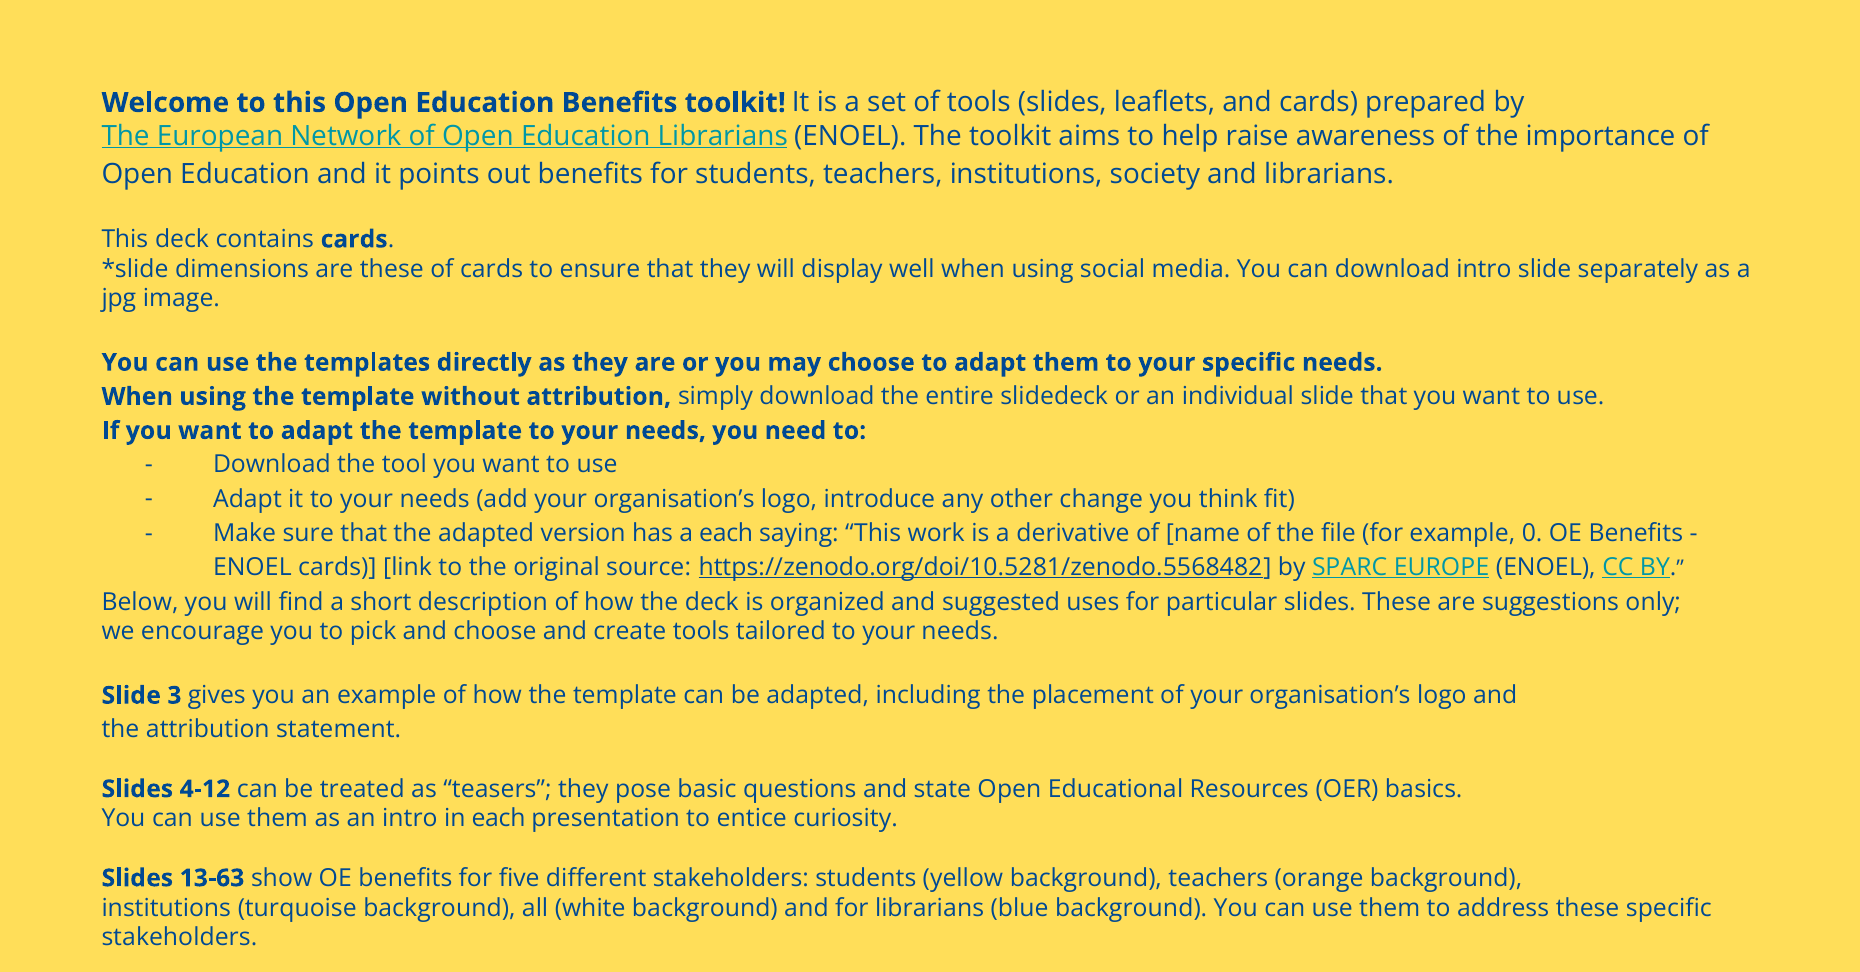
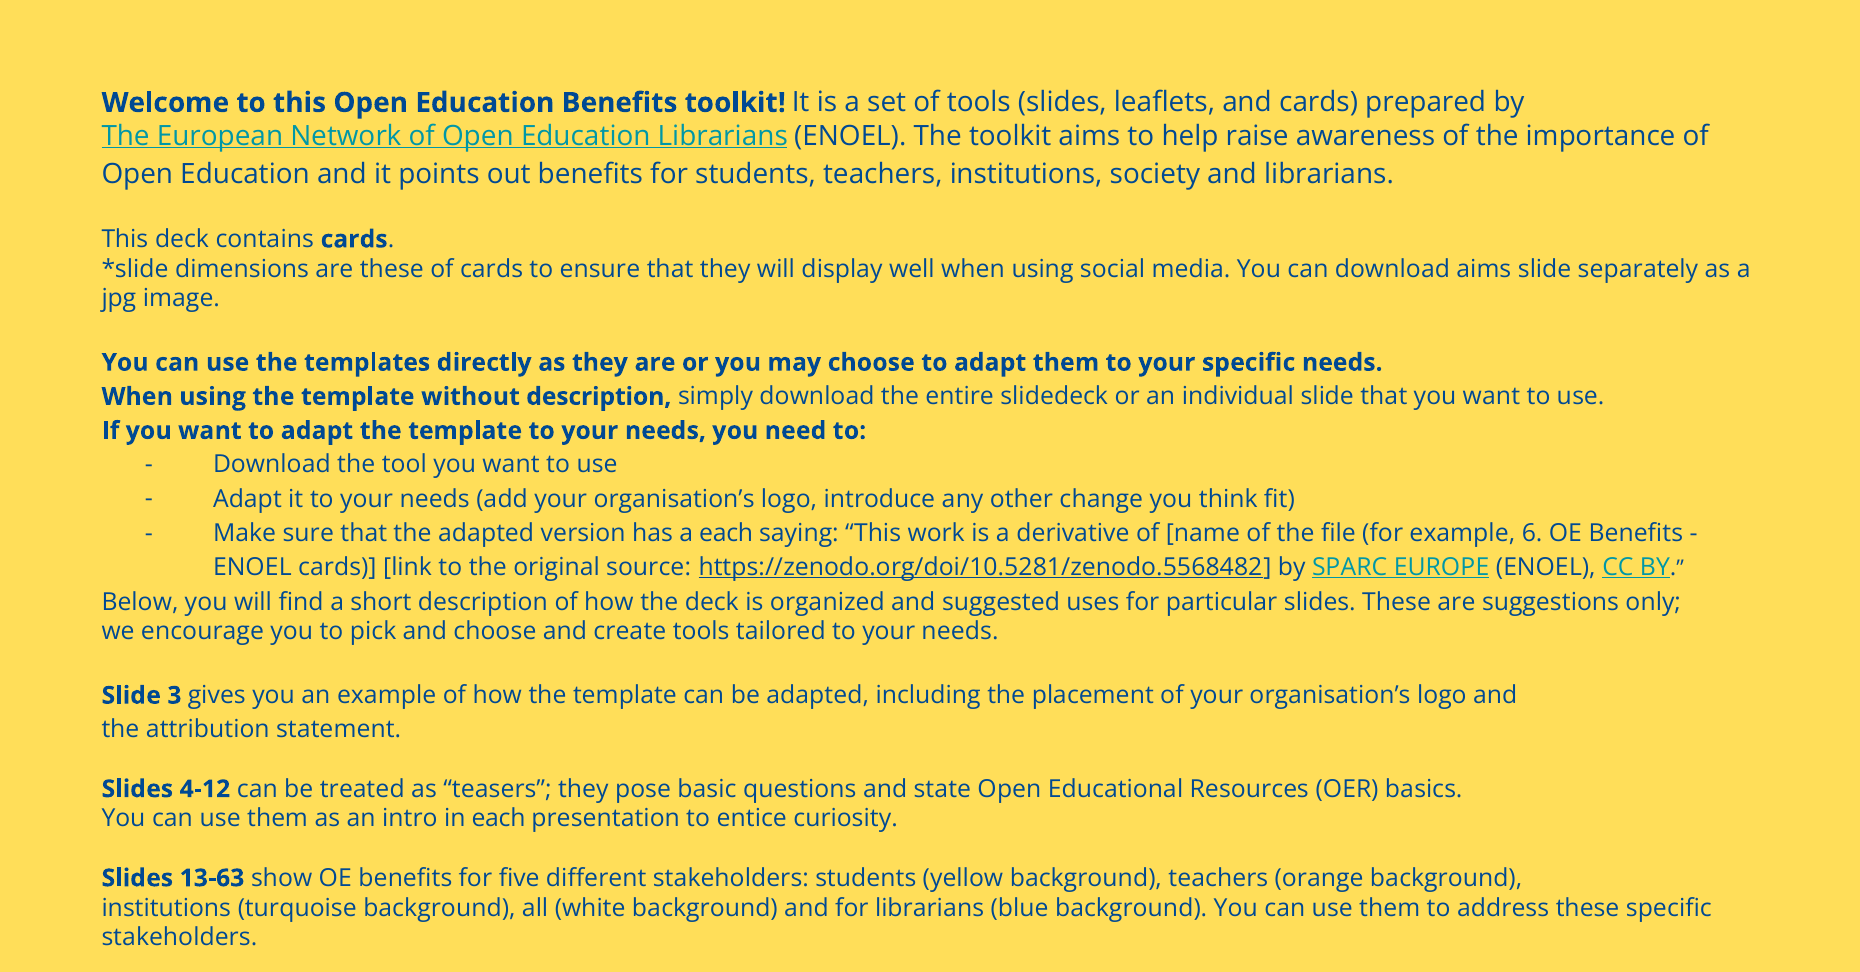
download intro: intro -> aims (1484, 269)
without attribution: attribution -> description (599, 397)
0: 0 -> 6 (1532, 533)
